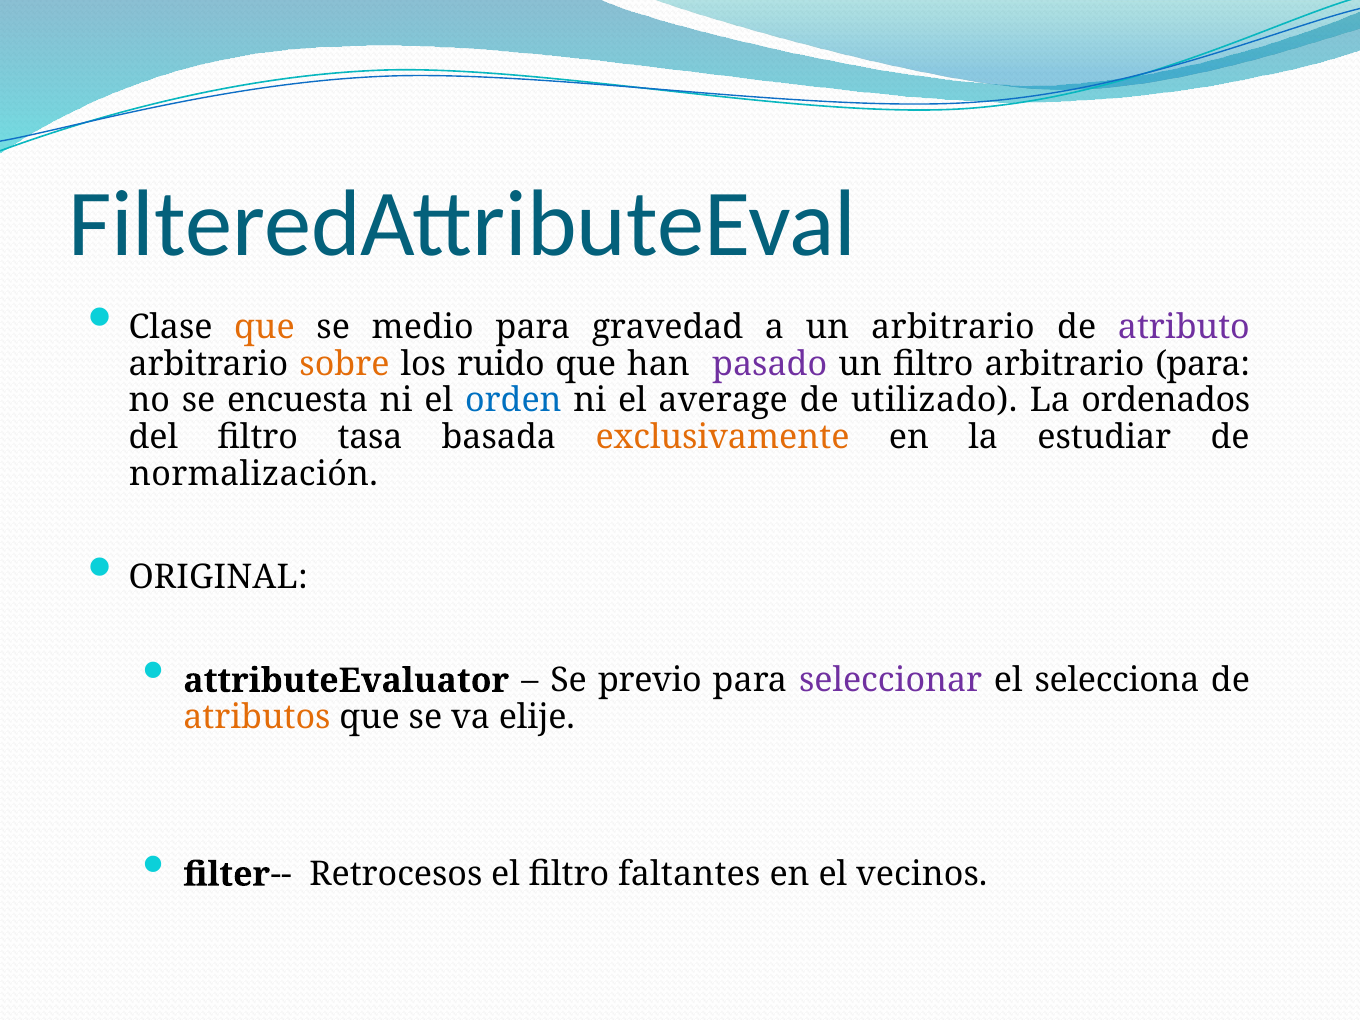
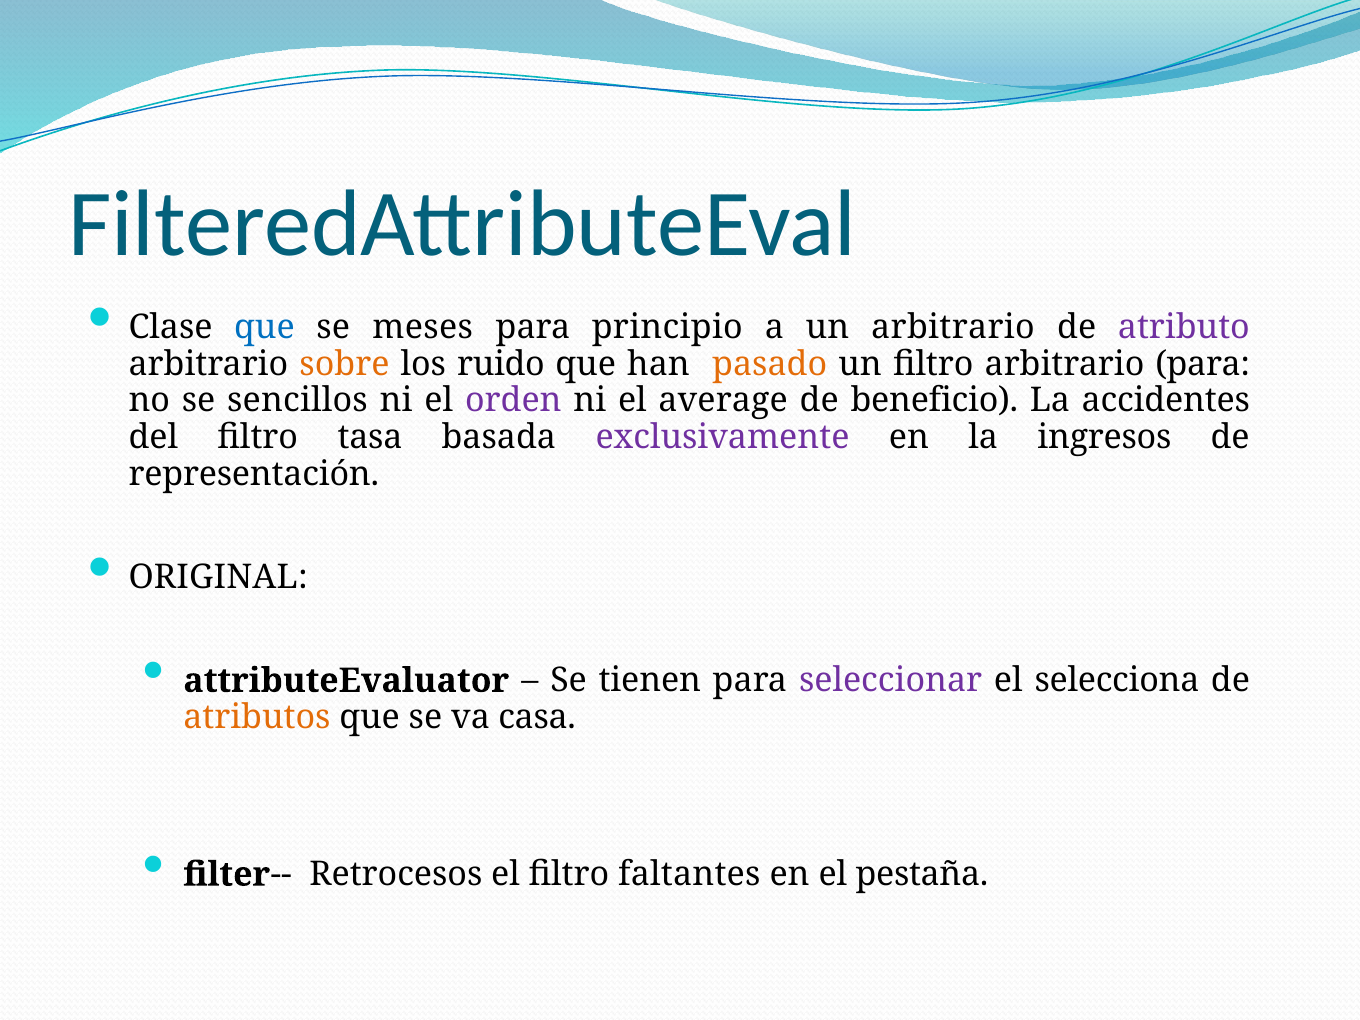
que colour: orange -> blue (264, 327)
medio: medio -> meses (423, 327)
gravedad: gravedad -> principio (667, 327)
pasado colour: purple -> orange (770, 364)
encuesta: encuesta -> sencillos (297, 401)
orden colour: blue -> purple (513, 401)
utilizado: utilizado -> beneficio (934, 401)
ordenados: ordenados -> accidentes (1166, 401)
exclusivamente colour: orange -> purple (722, 437)
estudiar: estudiar -> ingresos (1104, 437)
normalización: normalización -> representación (254, 474)
previo: previo -> tienen (650, 681)
elije: elije -> casa (537, 717)
vecinos: vecinos -> pestaña (922, 874)
